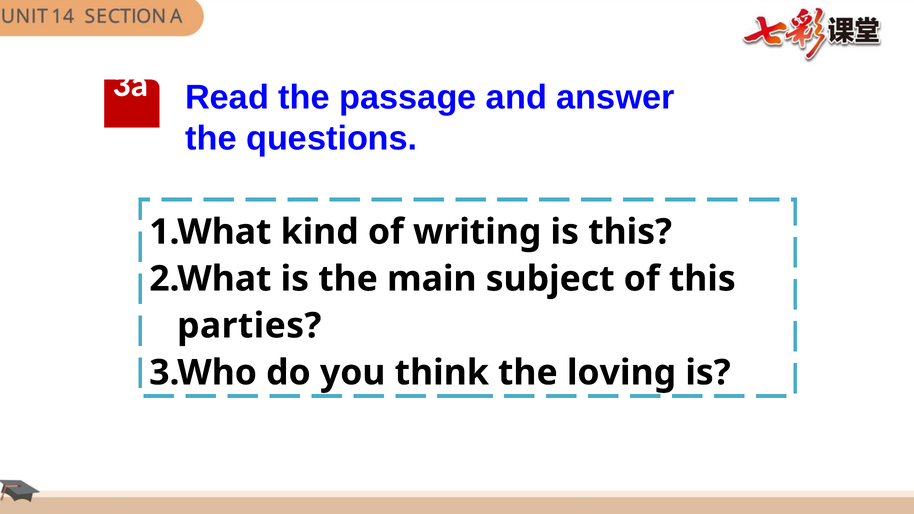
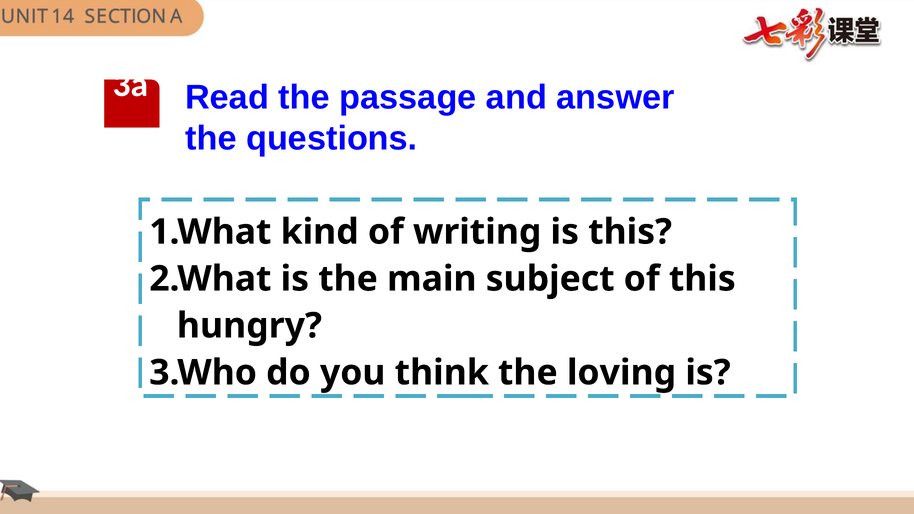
parties: parties -> hungry (249, 326)
